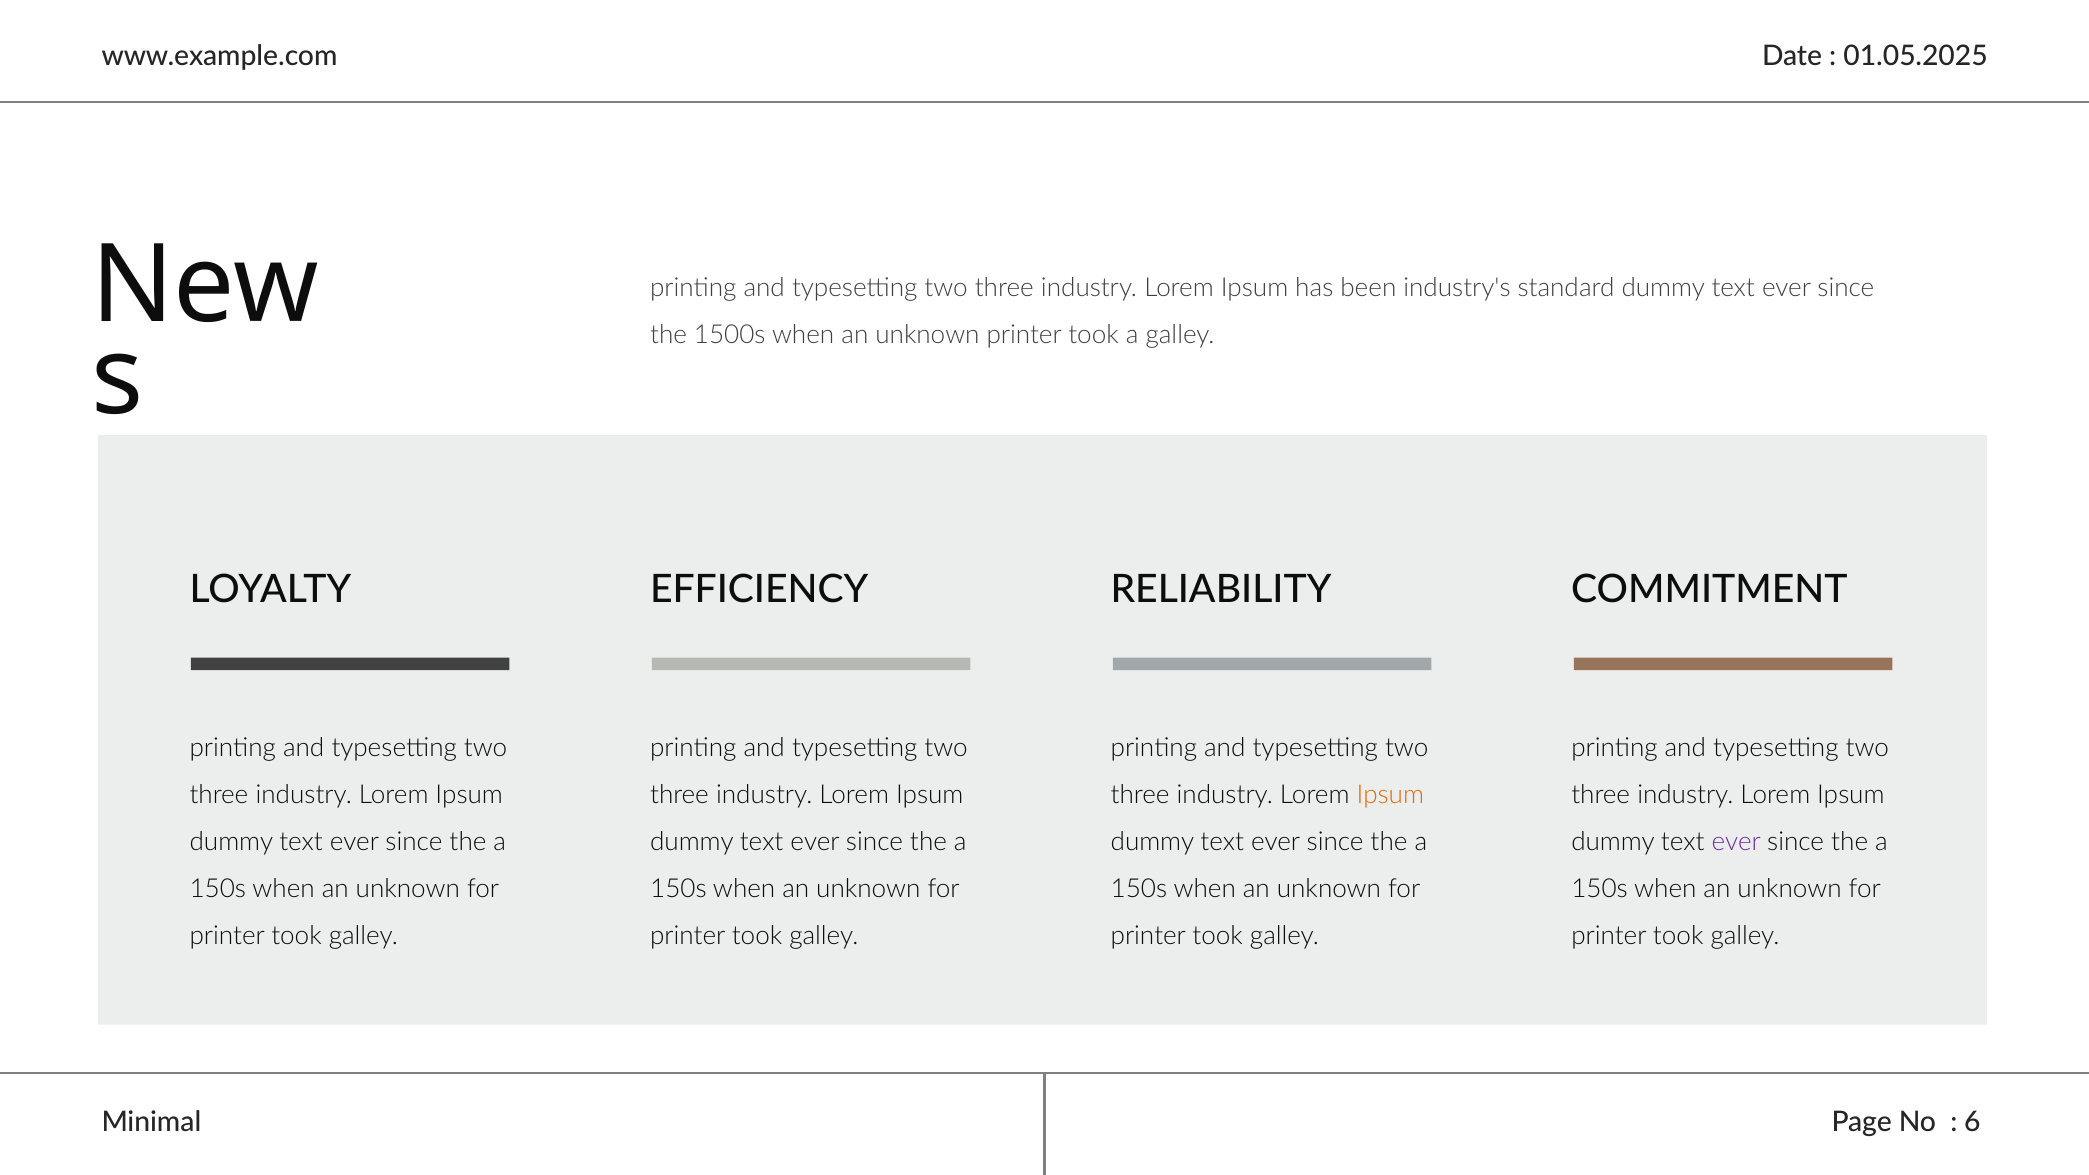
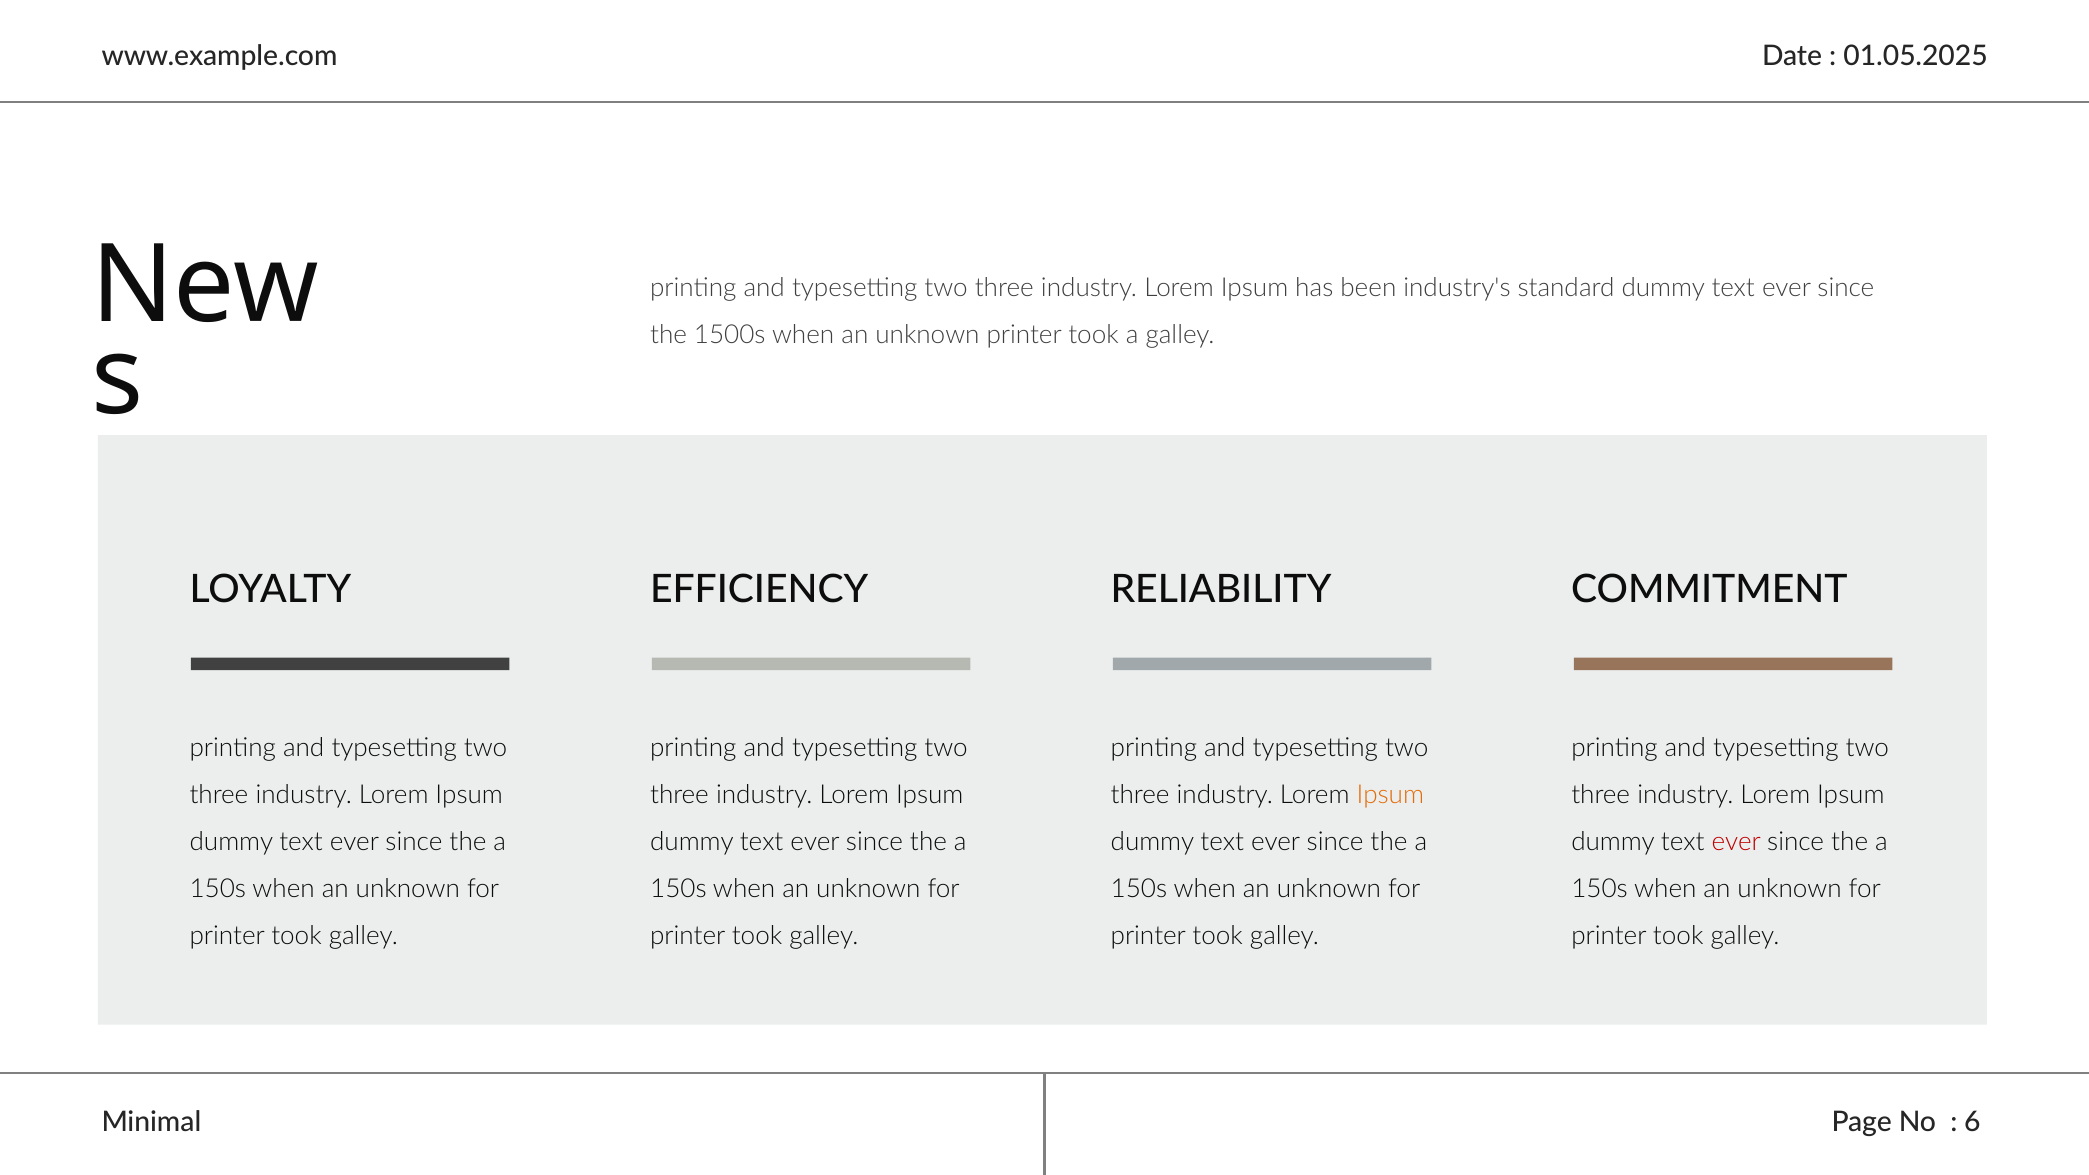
ever colour: purple -> red (1736, 842)
